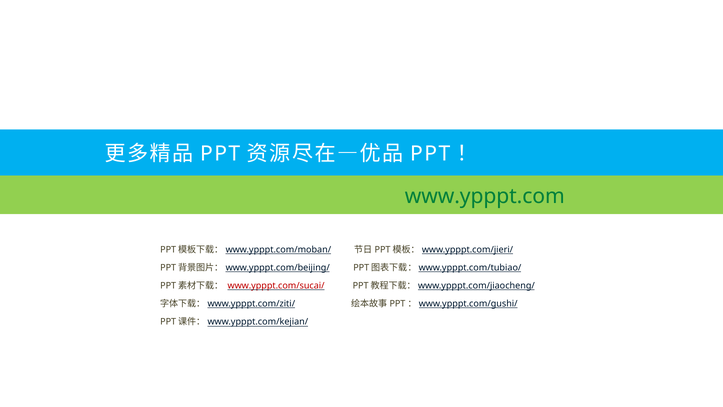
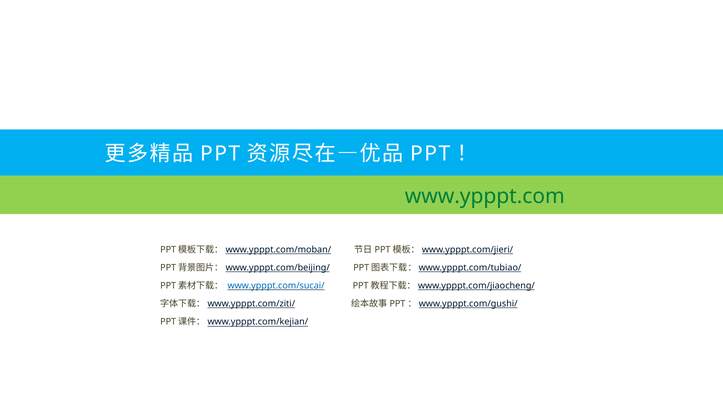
www.ypppt.com/sucai/ colour: red -> blue (276, 286)
